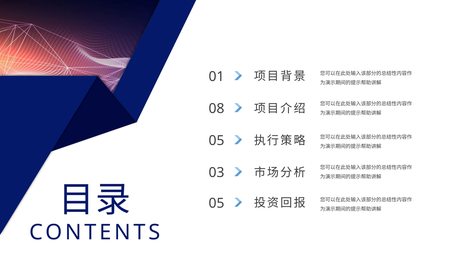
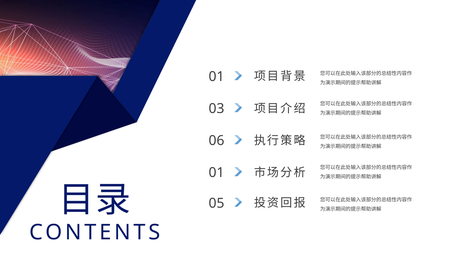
8: 8 -> 3 (220, 108)
5: 5 -> 6 (220, 140)
3: 3 -> 1 (220, 172)
